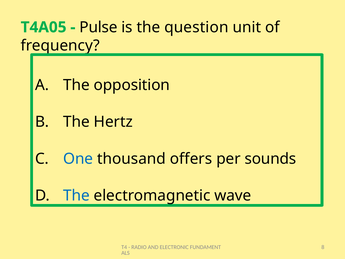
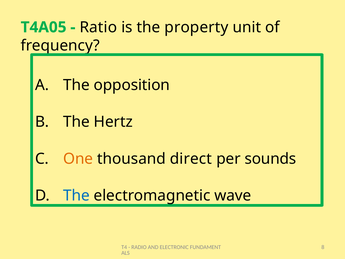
Pulse: Pulse -> Ratio (98, 27)
question: question -> property (196, 27)
One colour: blue -> orange (78, 159)
offers: offers -> direct (191, 159)
